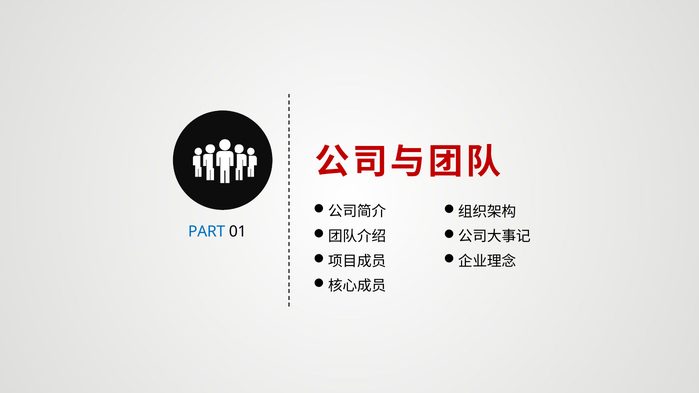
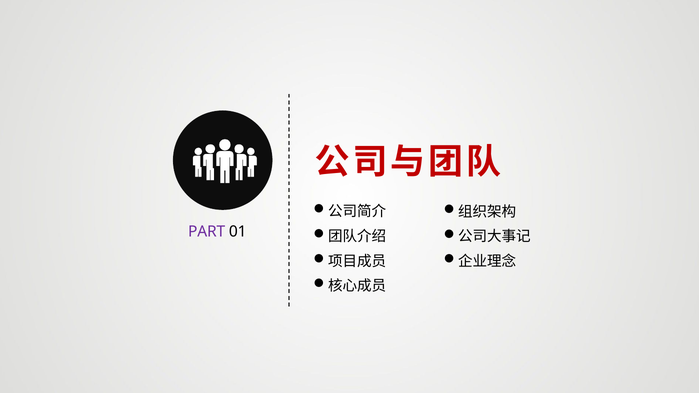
PART colour: blue -> purple (207, 232)
